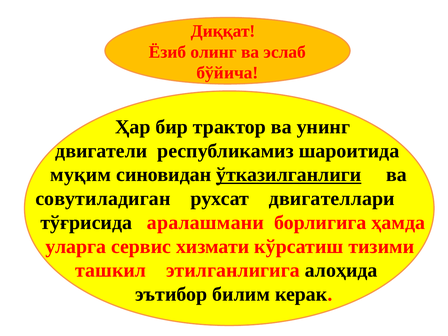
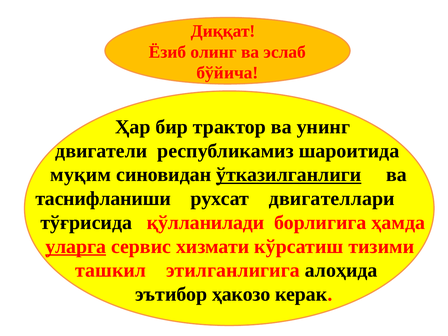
совутиладиган: совутиладиган -> таснифланиши (103, 199)
аралашмани: аралашмани -> қўлланилади (206, 223)
уларга underline: none -> present (76, 246)
билим: билим -> ҳакозо (241, 294)
